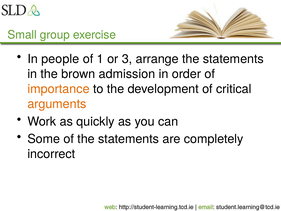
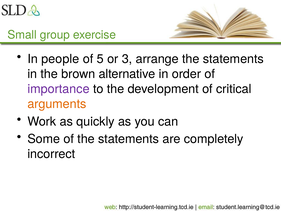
1: 1 -> 5 (100, 59)
admission: admission -> alternative (127, 74)
importance colour: orange -> purple (58, 89)
